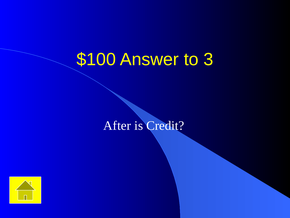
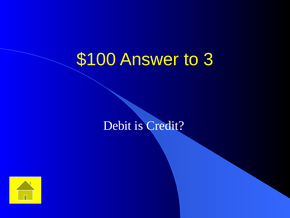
After: After -> Debit (117, 125)
